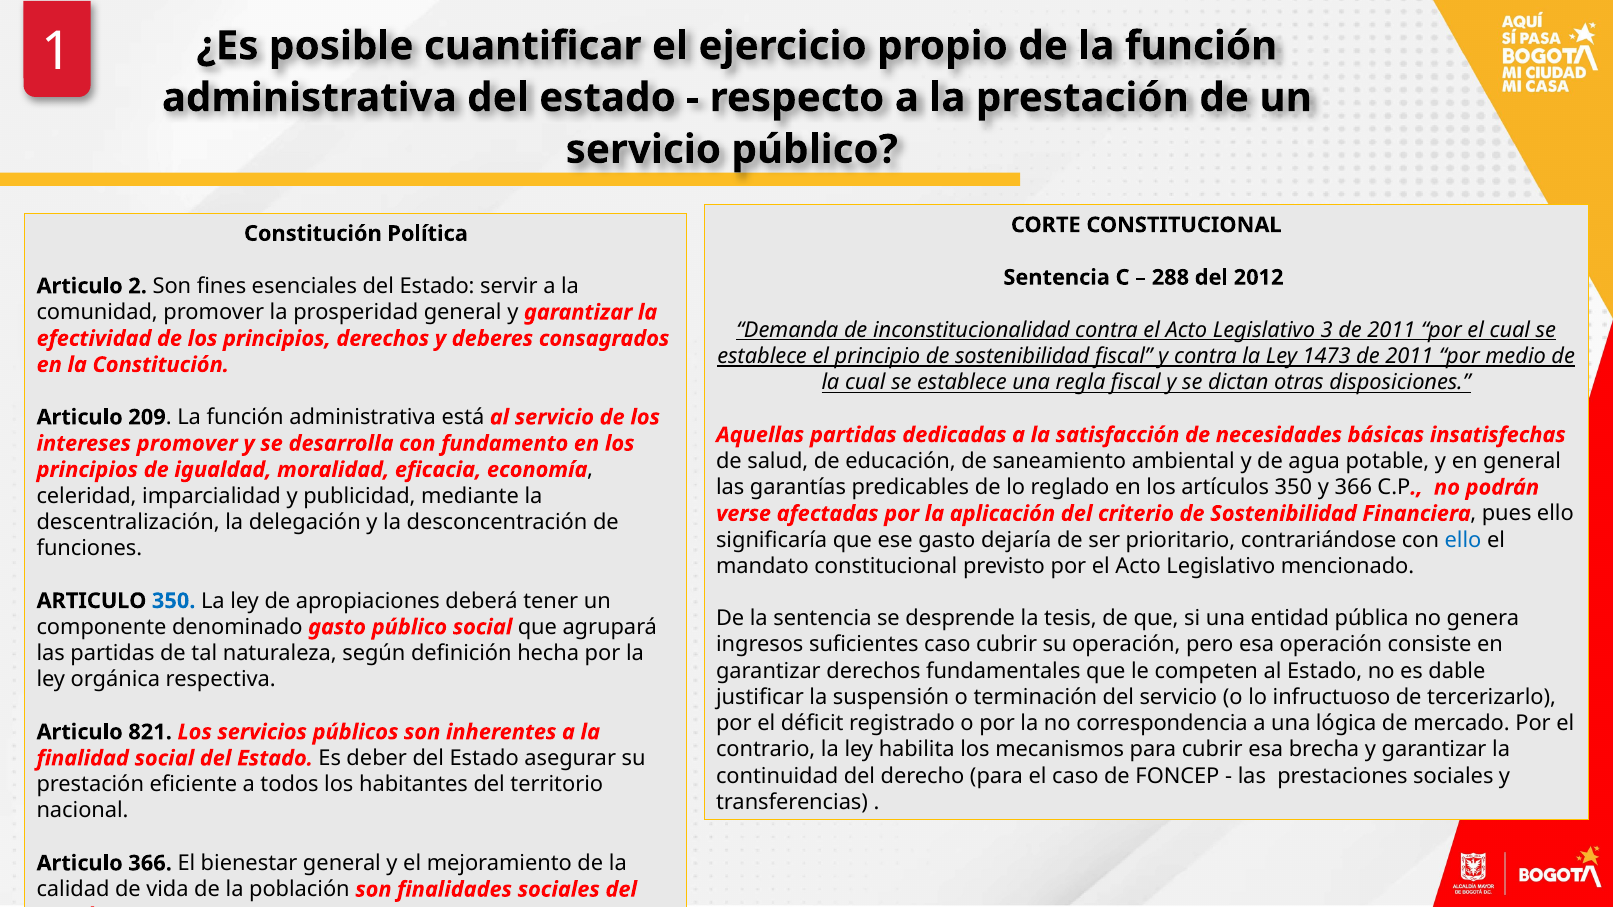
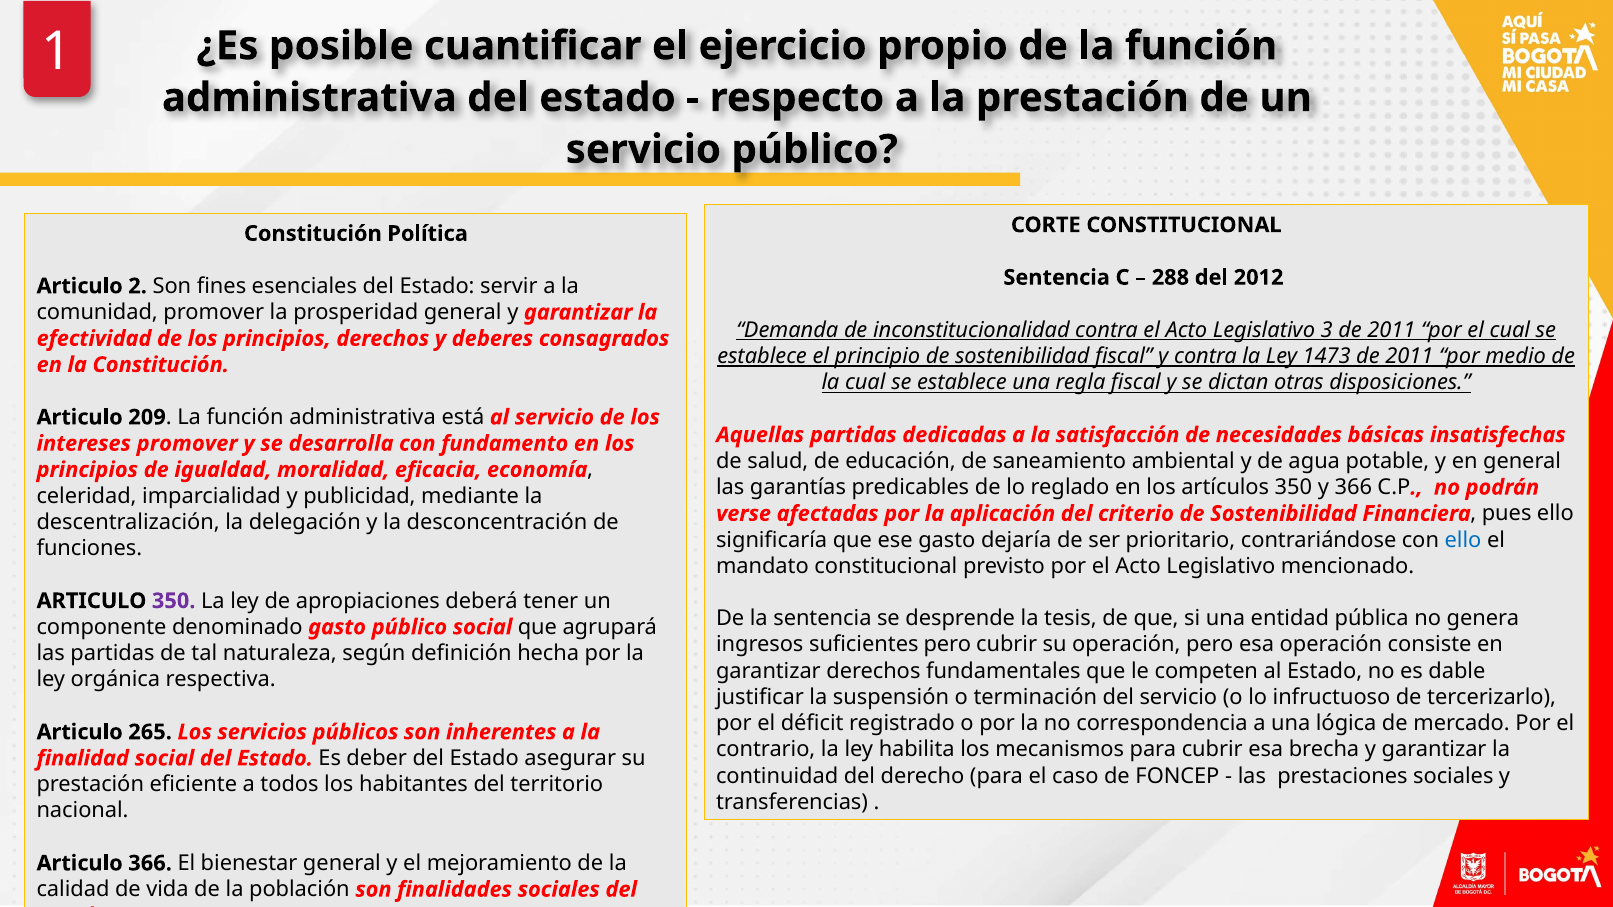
350 colour: blue -> purple (174, 601)
suficientes caso: caso -> pero (947, 645)
821: 821 -> 265 (150, 732)
